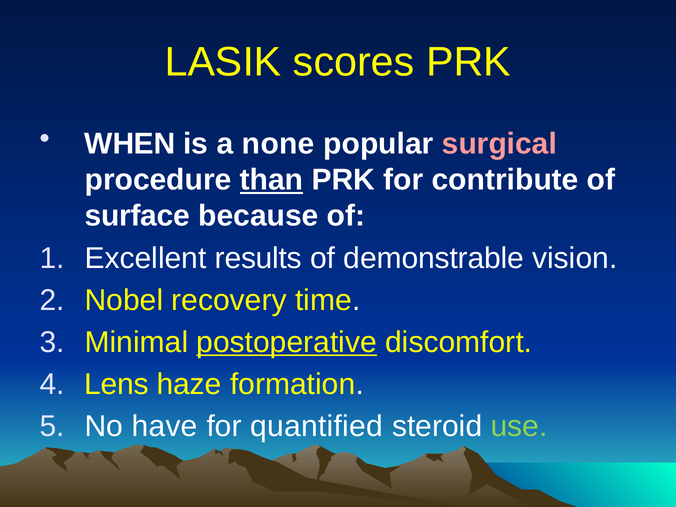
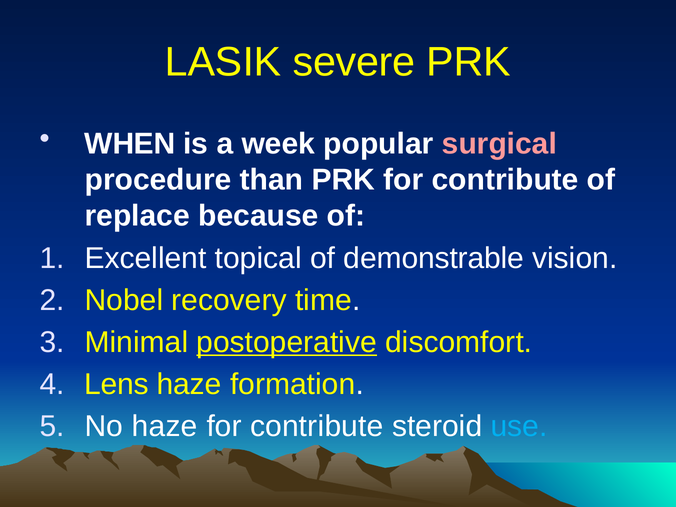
scores: scores -> severe (354, 62)
none: none -> week (278, 144)
than underline: present -> none (272, 180)
surface: surface -> replace (137, 216)
results: results -> topical (258, 258)
No have: have -> haze (165, 426)
quantified: quantified -> contribute (317, 426)
use colour: light green -> light blue (519, 426)
